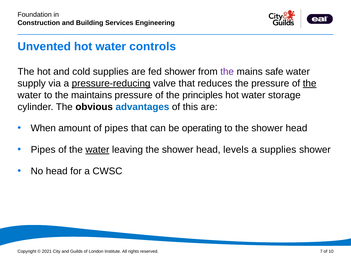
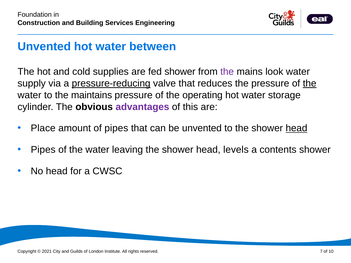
controls: controls -> between (153, 47)
safe: safe -> look (274, 72)
principles: principles -> operating (203, 95)
advantages colour: blue -> purple (142, 107)
When: When -> Place (43, 128)
be operating: operating -> unvented (202, 128)
head underline: none -> present (296, 128)
water underline: present -> none (97, 150)
a supplies: supplies -> contents (278, 150)
